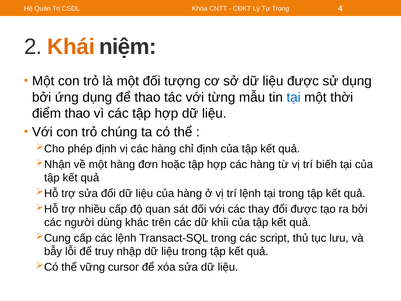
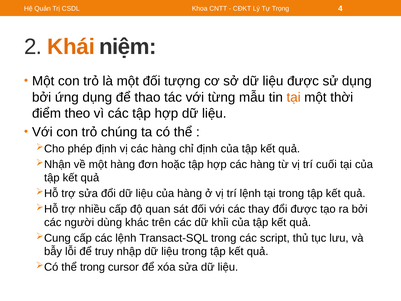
tại colour: blue -> orange (294, 97)
điểm thao: thao -> theo (77, 113)
biếh: biếh -> cuối (326, 164)
thể vững: vững -> trong (92, 267)
